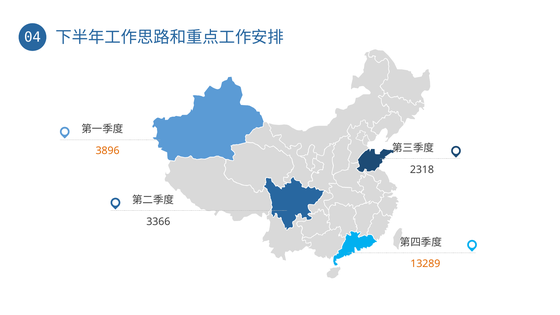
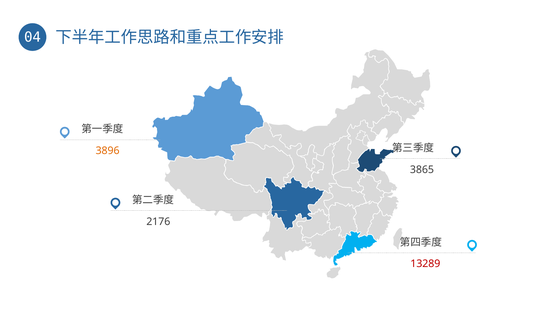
2318: 2318 -> 3865 (422, 170)
3366: 3366 -> 2176 (158, 222)
13289 colour: orange -> red (425, 264)
